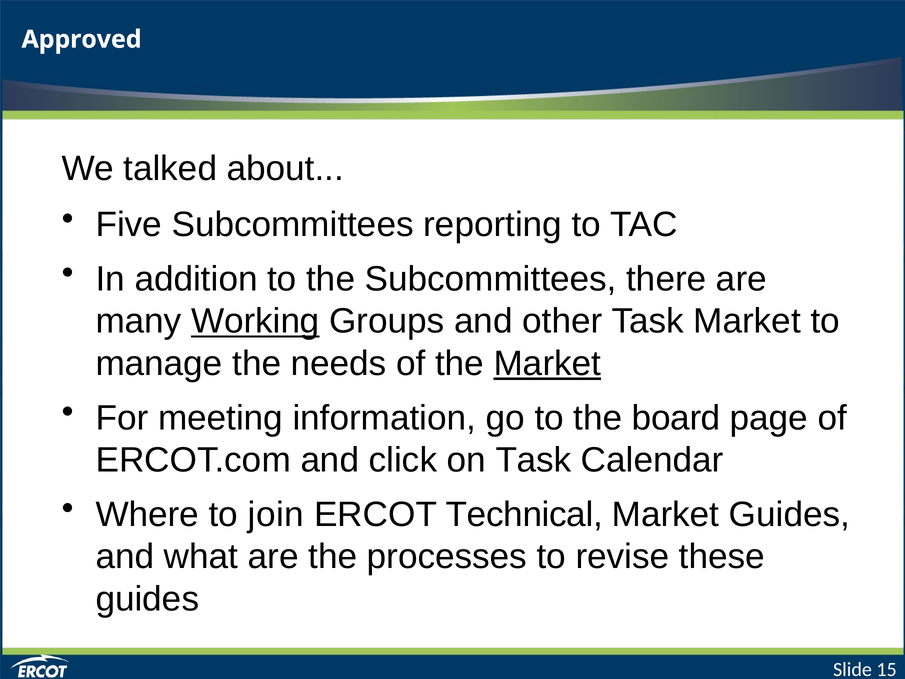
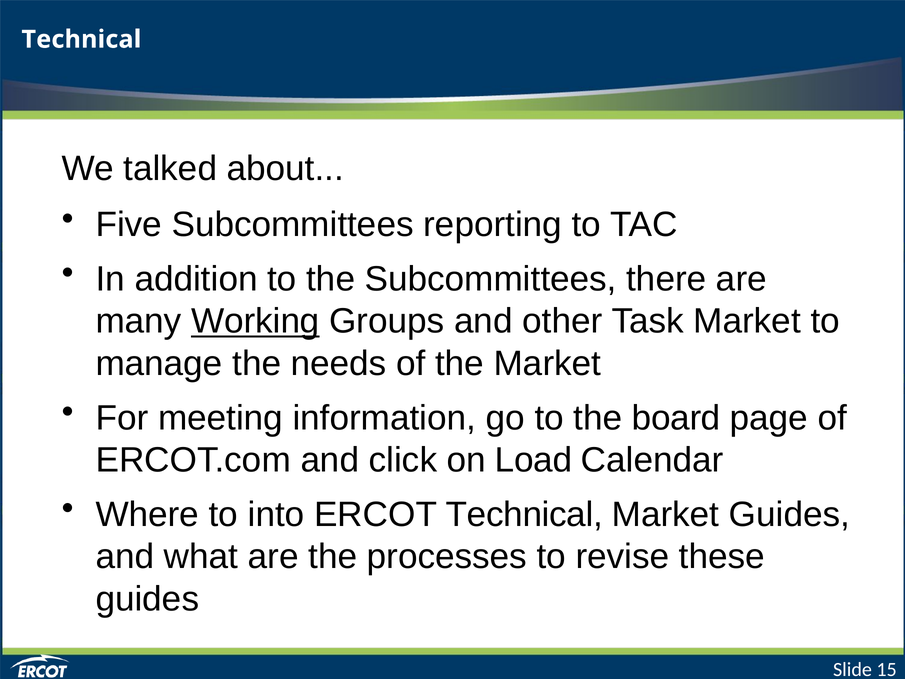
Approved: Approved -> Technical (81, 39)
Market underline: present -> none (547, 363)
on Task: Task -> Load (534, 460)
join: join -> into (276, 514)
